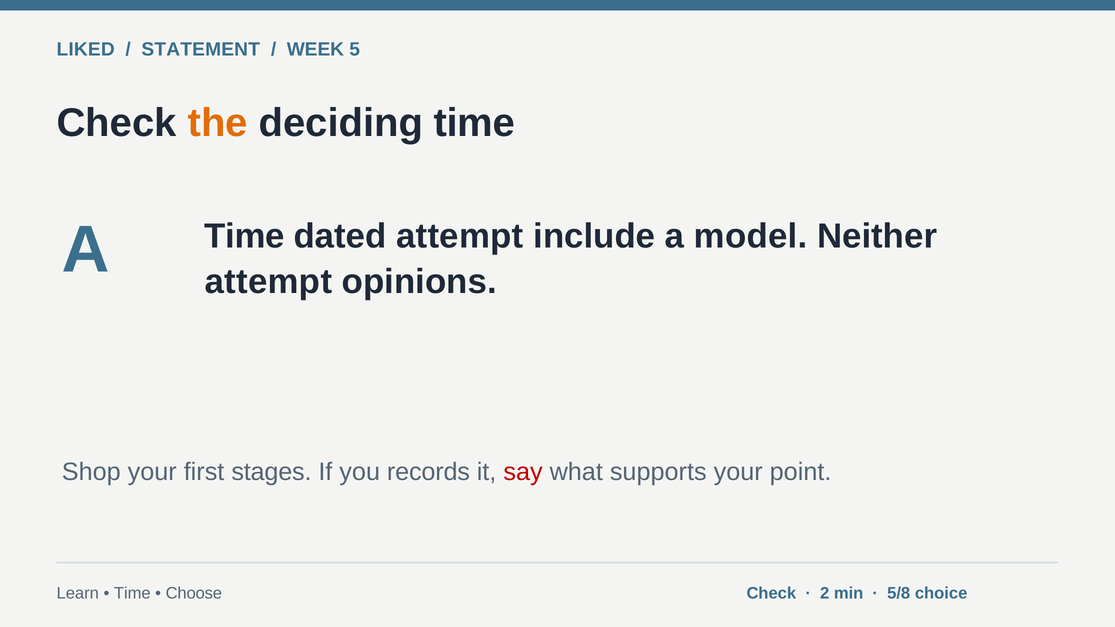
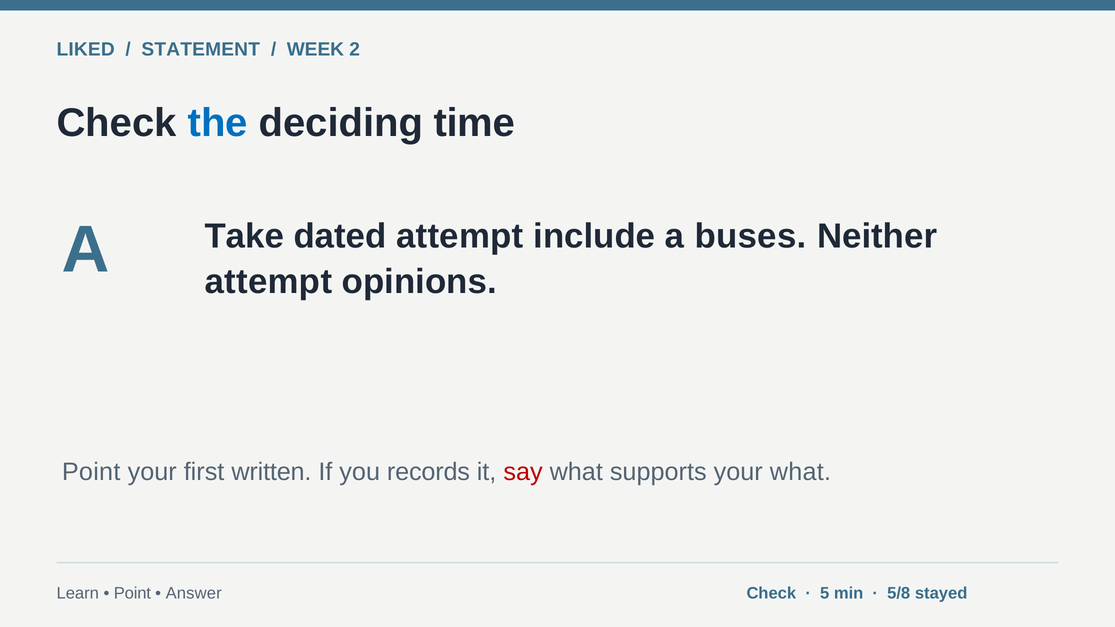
5: 5 -> 2 (355, 49)
the colour: orange -> blue (218, 123)
A Time: Time -> Take (244, 237)
model: model -> buses (751, 237)
Shop: Shop -> Point (91, 472)
stages: stages -> written (271, 472)
your point: point -> what (800, 472)
Time: Time -> Point (132, 594)
Choose: Choose -> Answer (194, 594)
2: 2 -> 5 (825, 594)
choice: choice -> stayed (941, 594)
